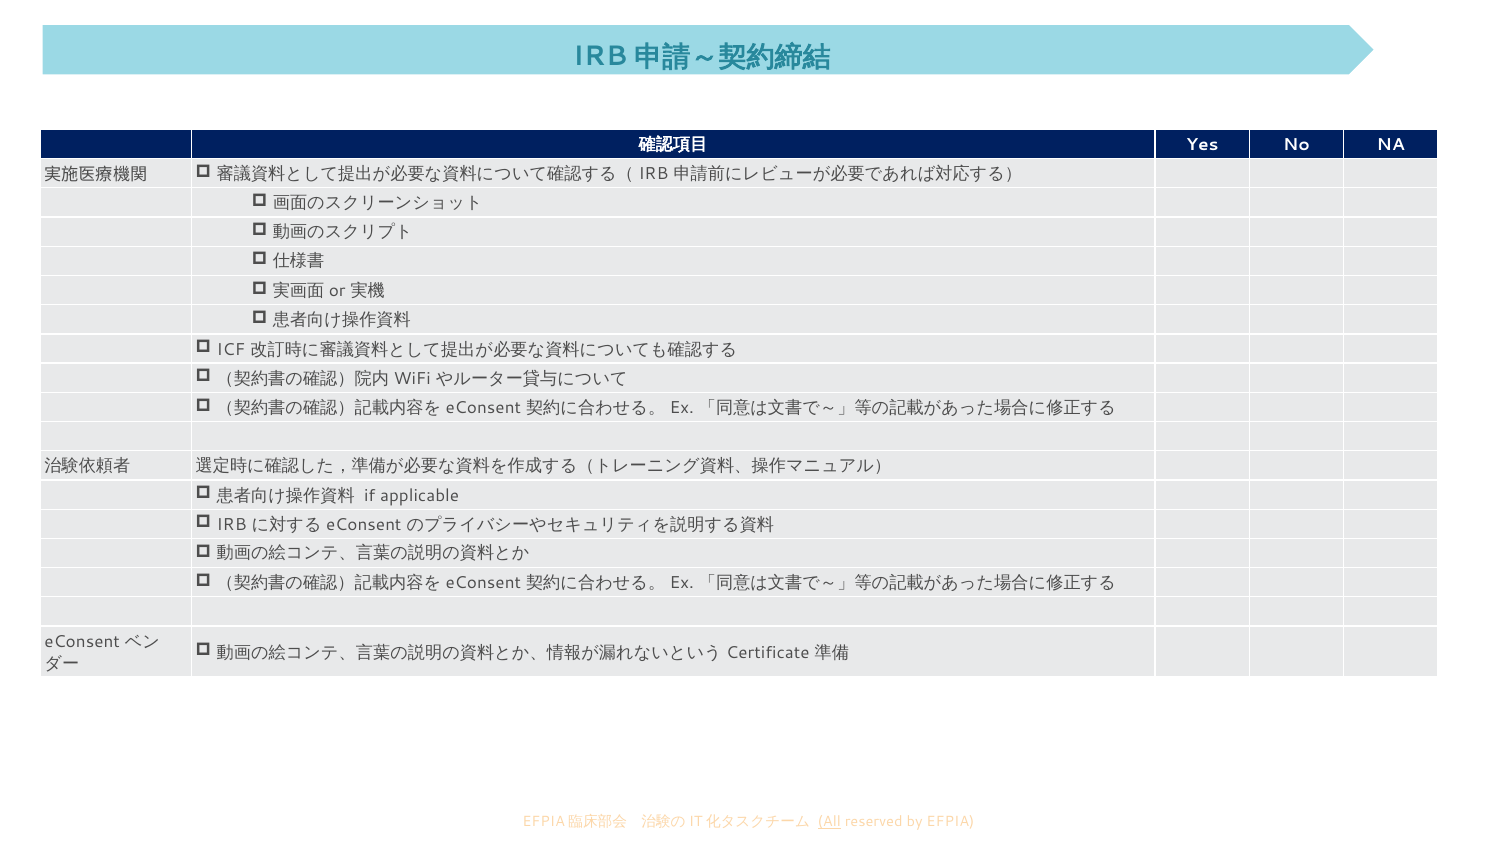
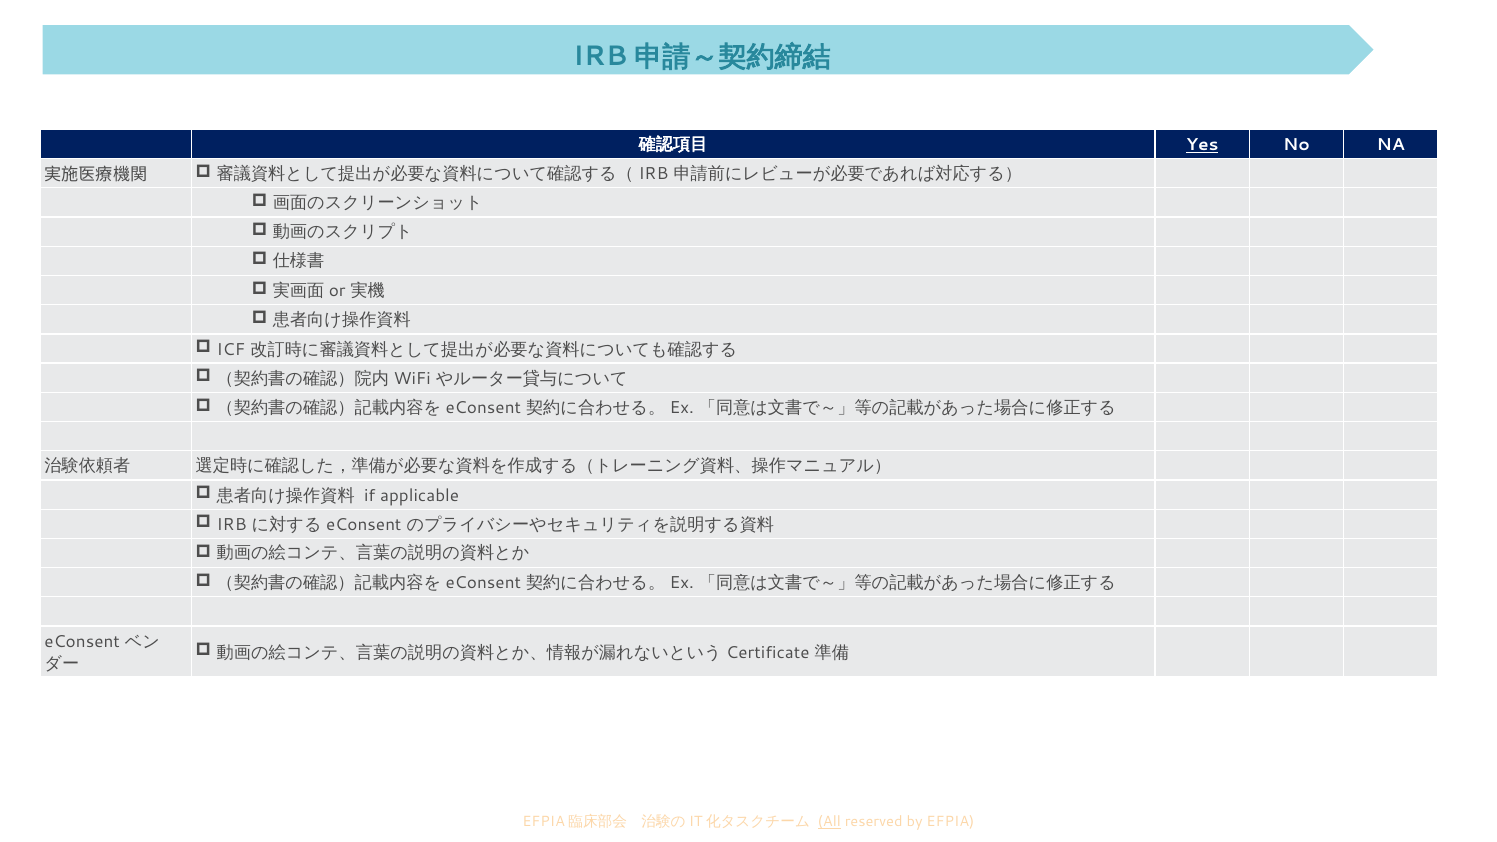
Yes underline: none -> present (1202, 145)
